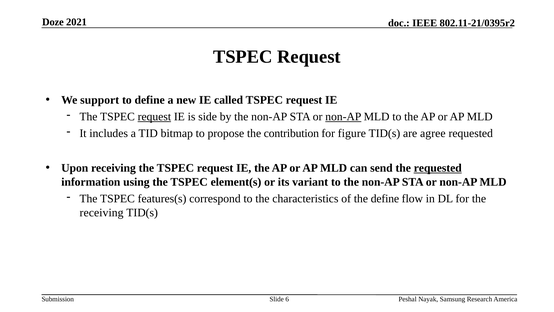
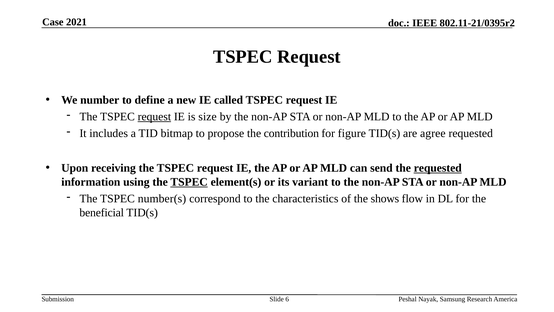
Doze: Doze -> Case (53, 22)
support: support -> number (100, 100)
side: side -> size (208, 117)
non-AP underline: present -> none (343, 117)
TSPEC underline: none -> present (189, 182)
features(s: features(s -> number(s (162, 199)
the define: define -> shows (385, 199)
receiving: receiving -> beneficial (102, 212)
